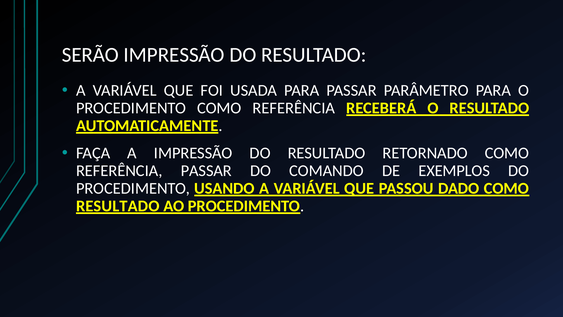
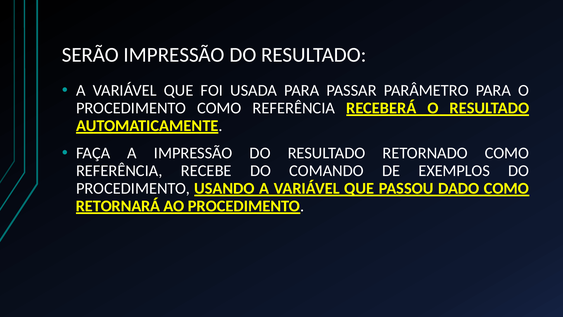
REFERÊNCIA PASSAR: PASSAR -> RECEBE (206, 171)
RESULTADO: RESULTADO -> RETORNARÁ (118, 206)
